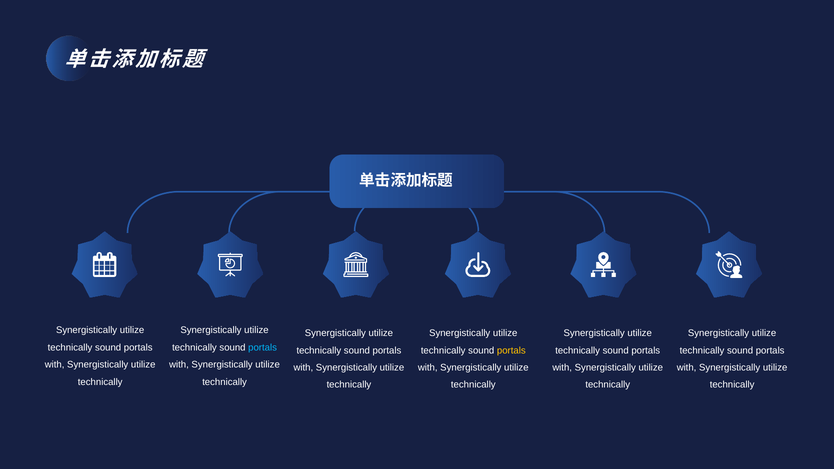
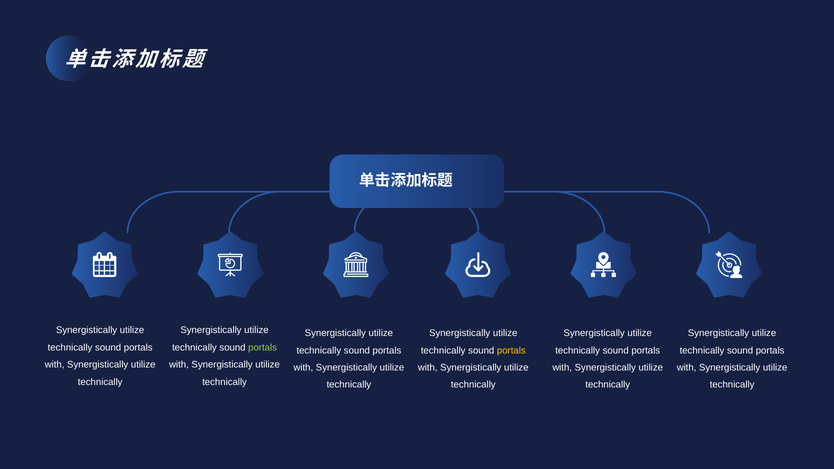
portals colour: light blue -> light green (263, 348)
